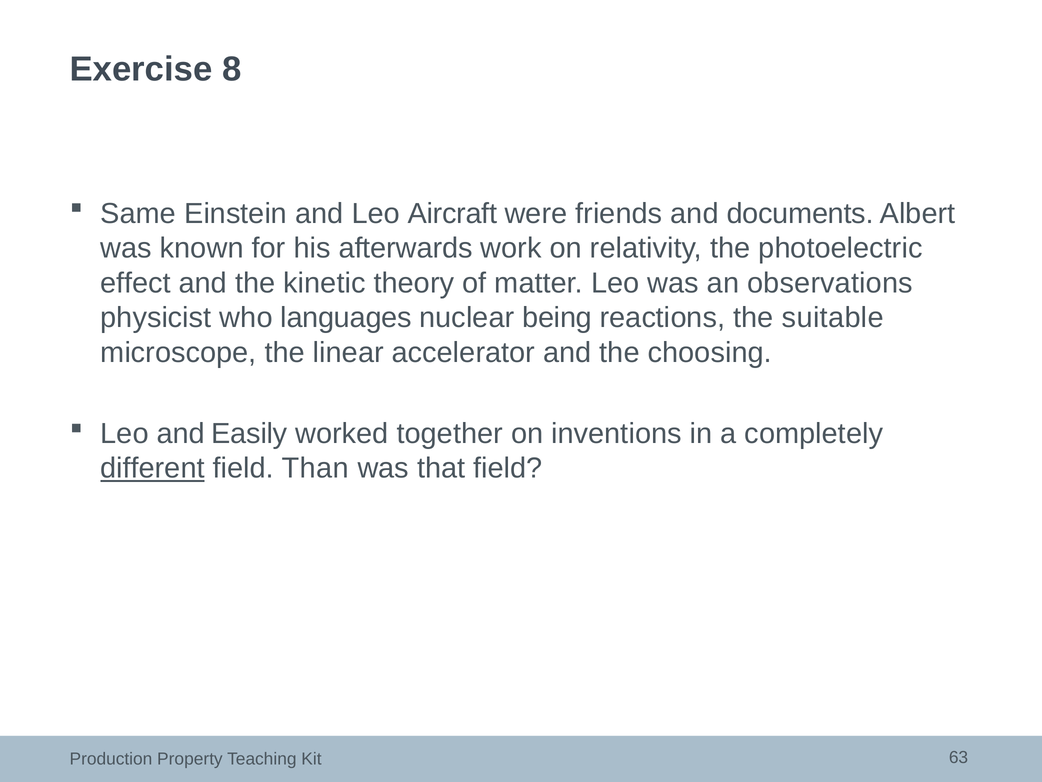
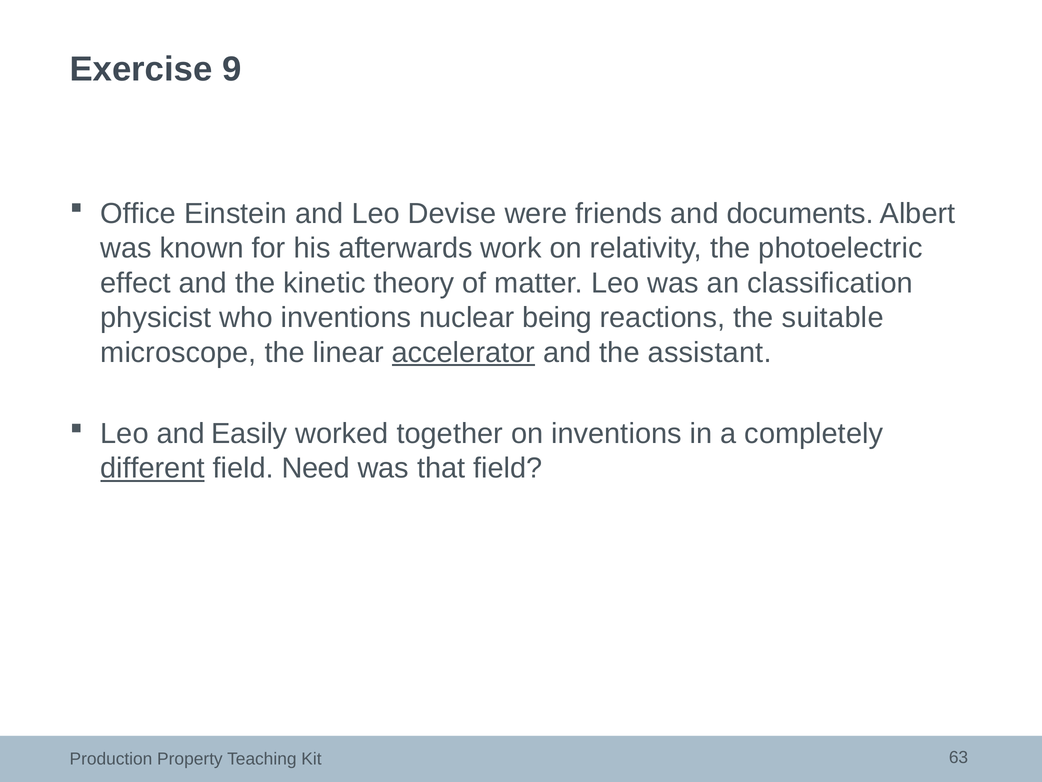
8: 8 -> 9 (232, 69)
Same: Same -> Office (138, 213)
Aircraft: Aircraft -> Devise (452, 213)
observations: observations -> classification (830, 283)
who languages: languages -> inventions (346, 318)
accelerator underline: none -> present (463, 352)
choosing: choosing -> assistant (710, 352)
Than: Than -> Need (316, 468)
